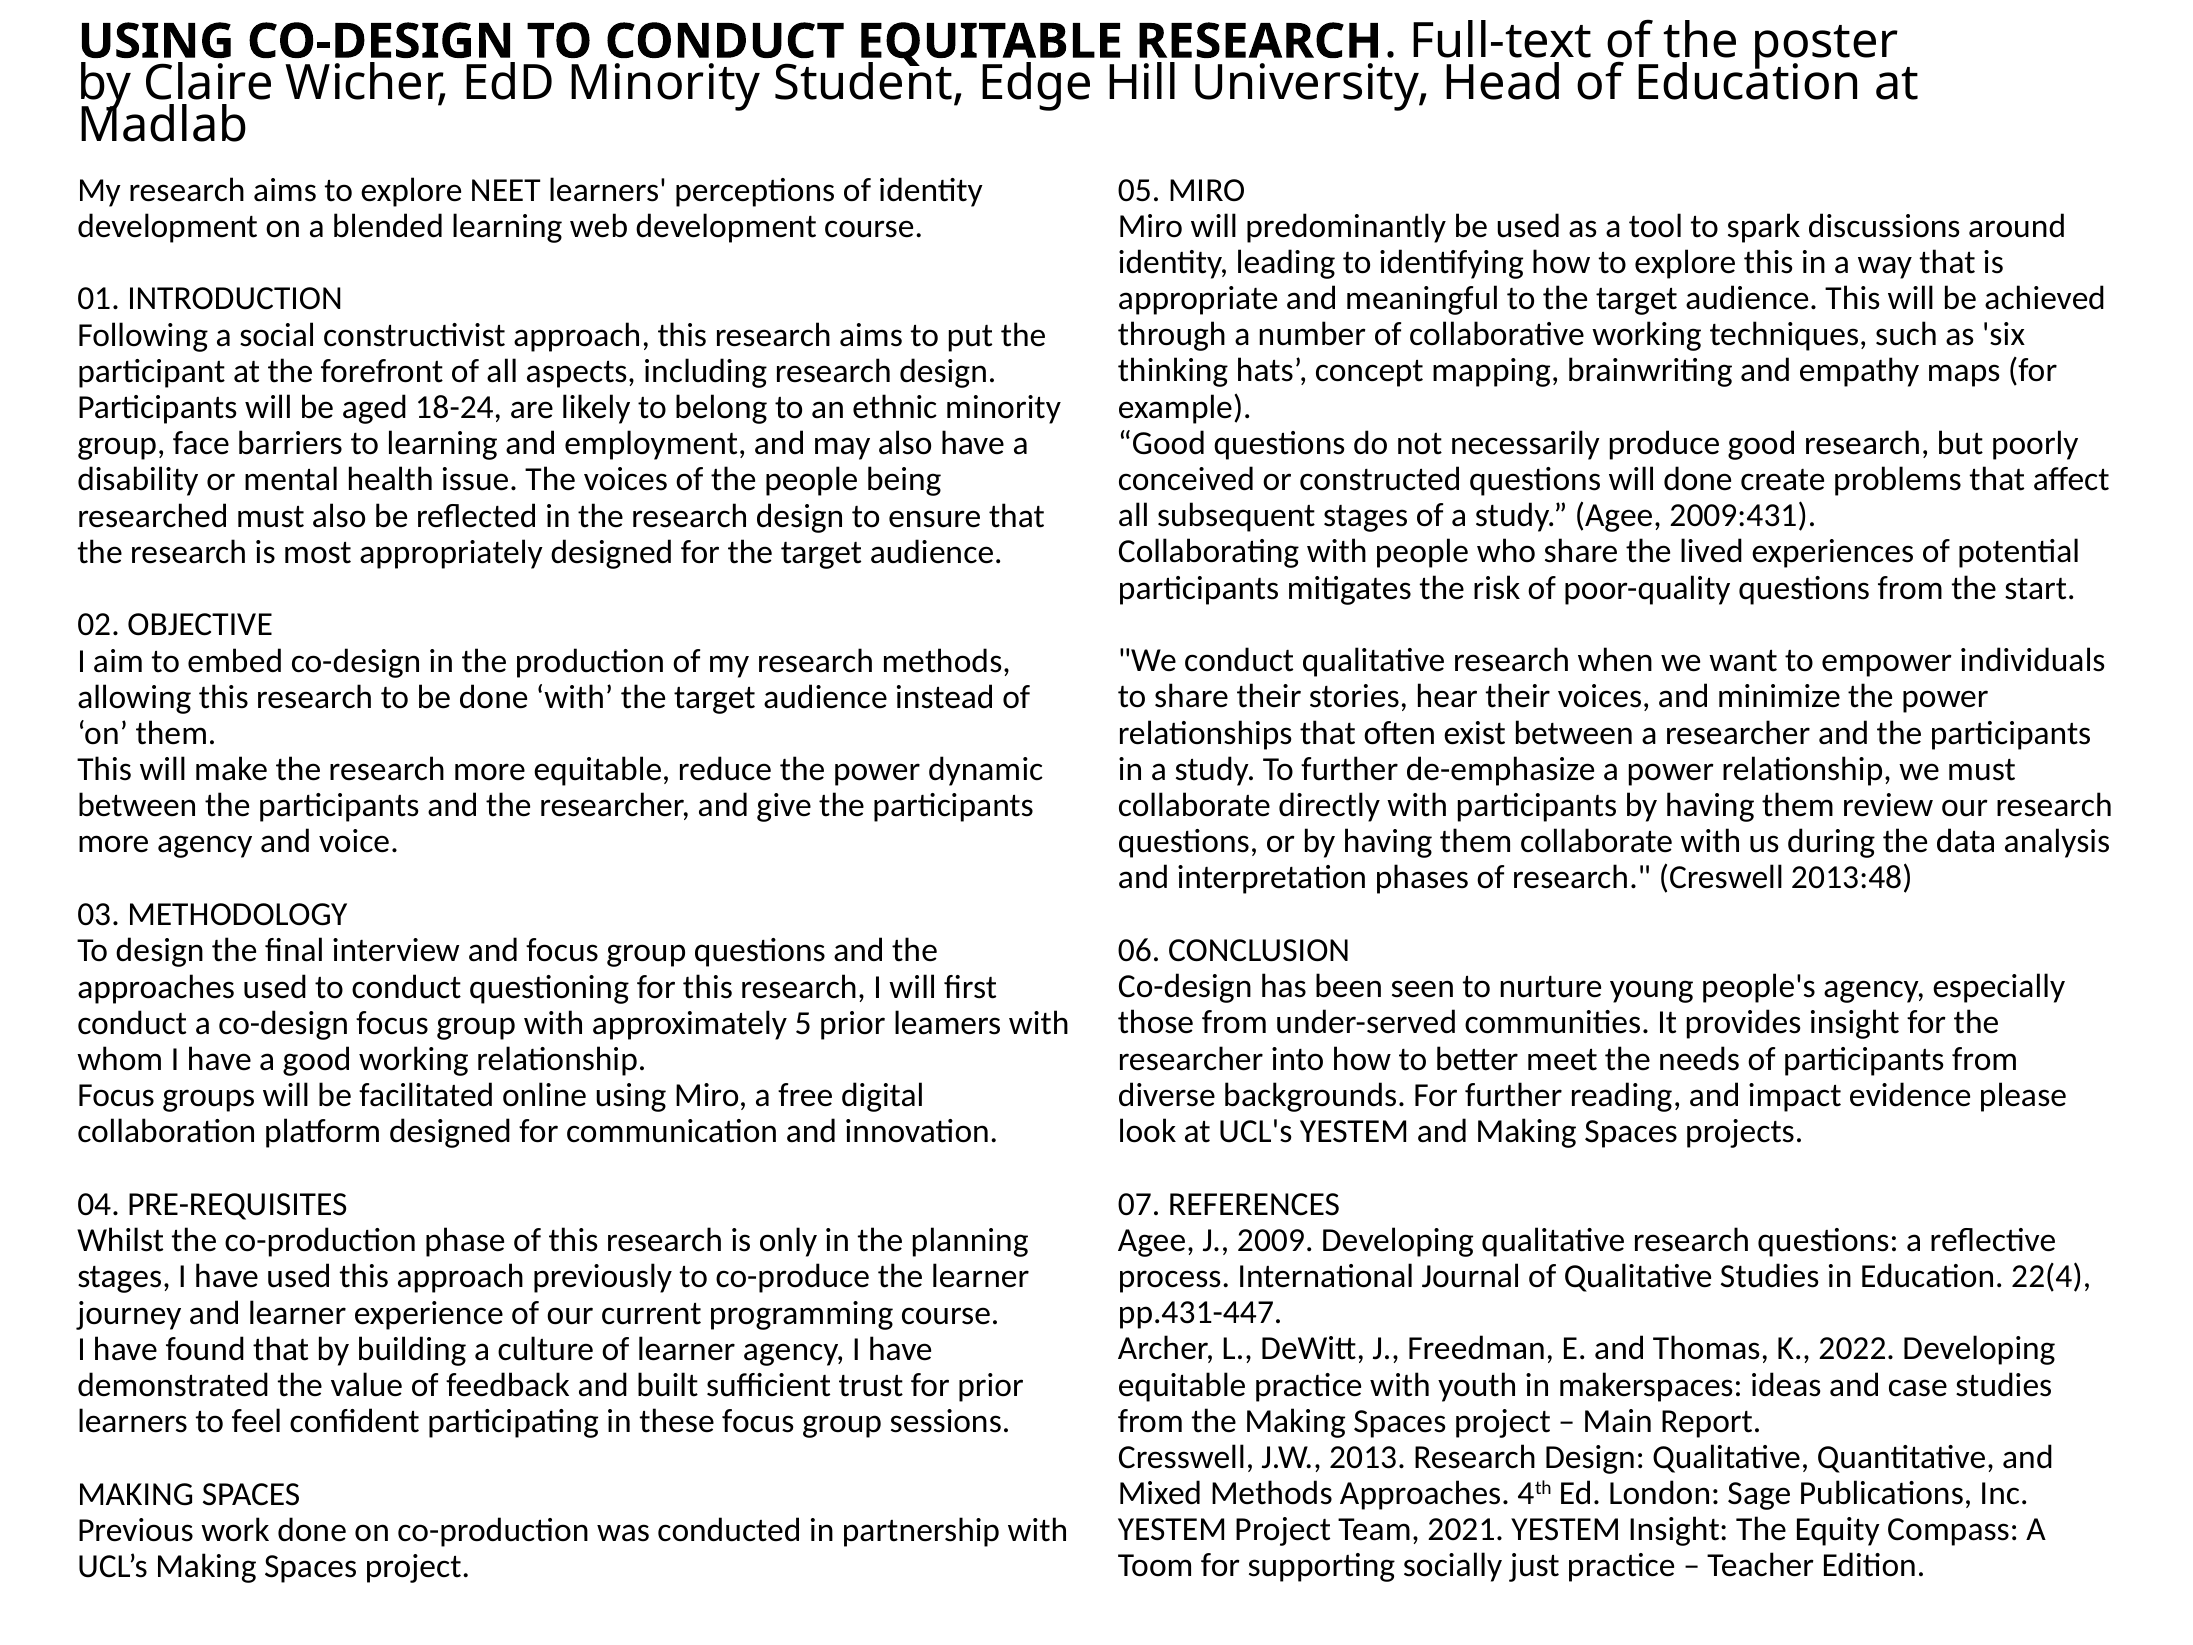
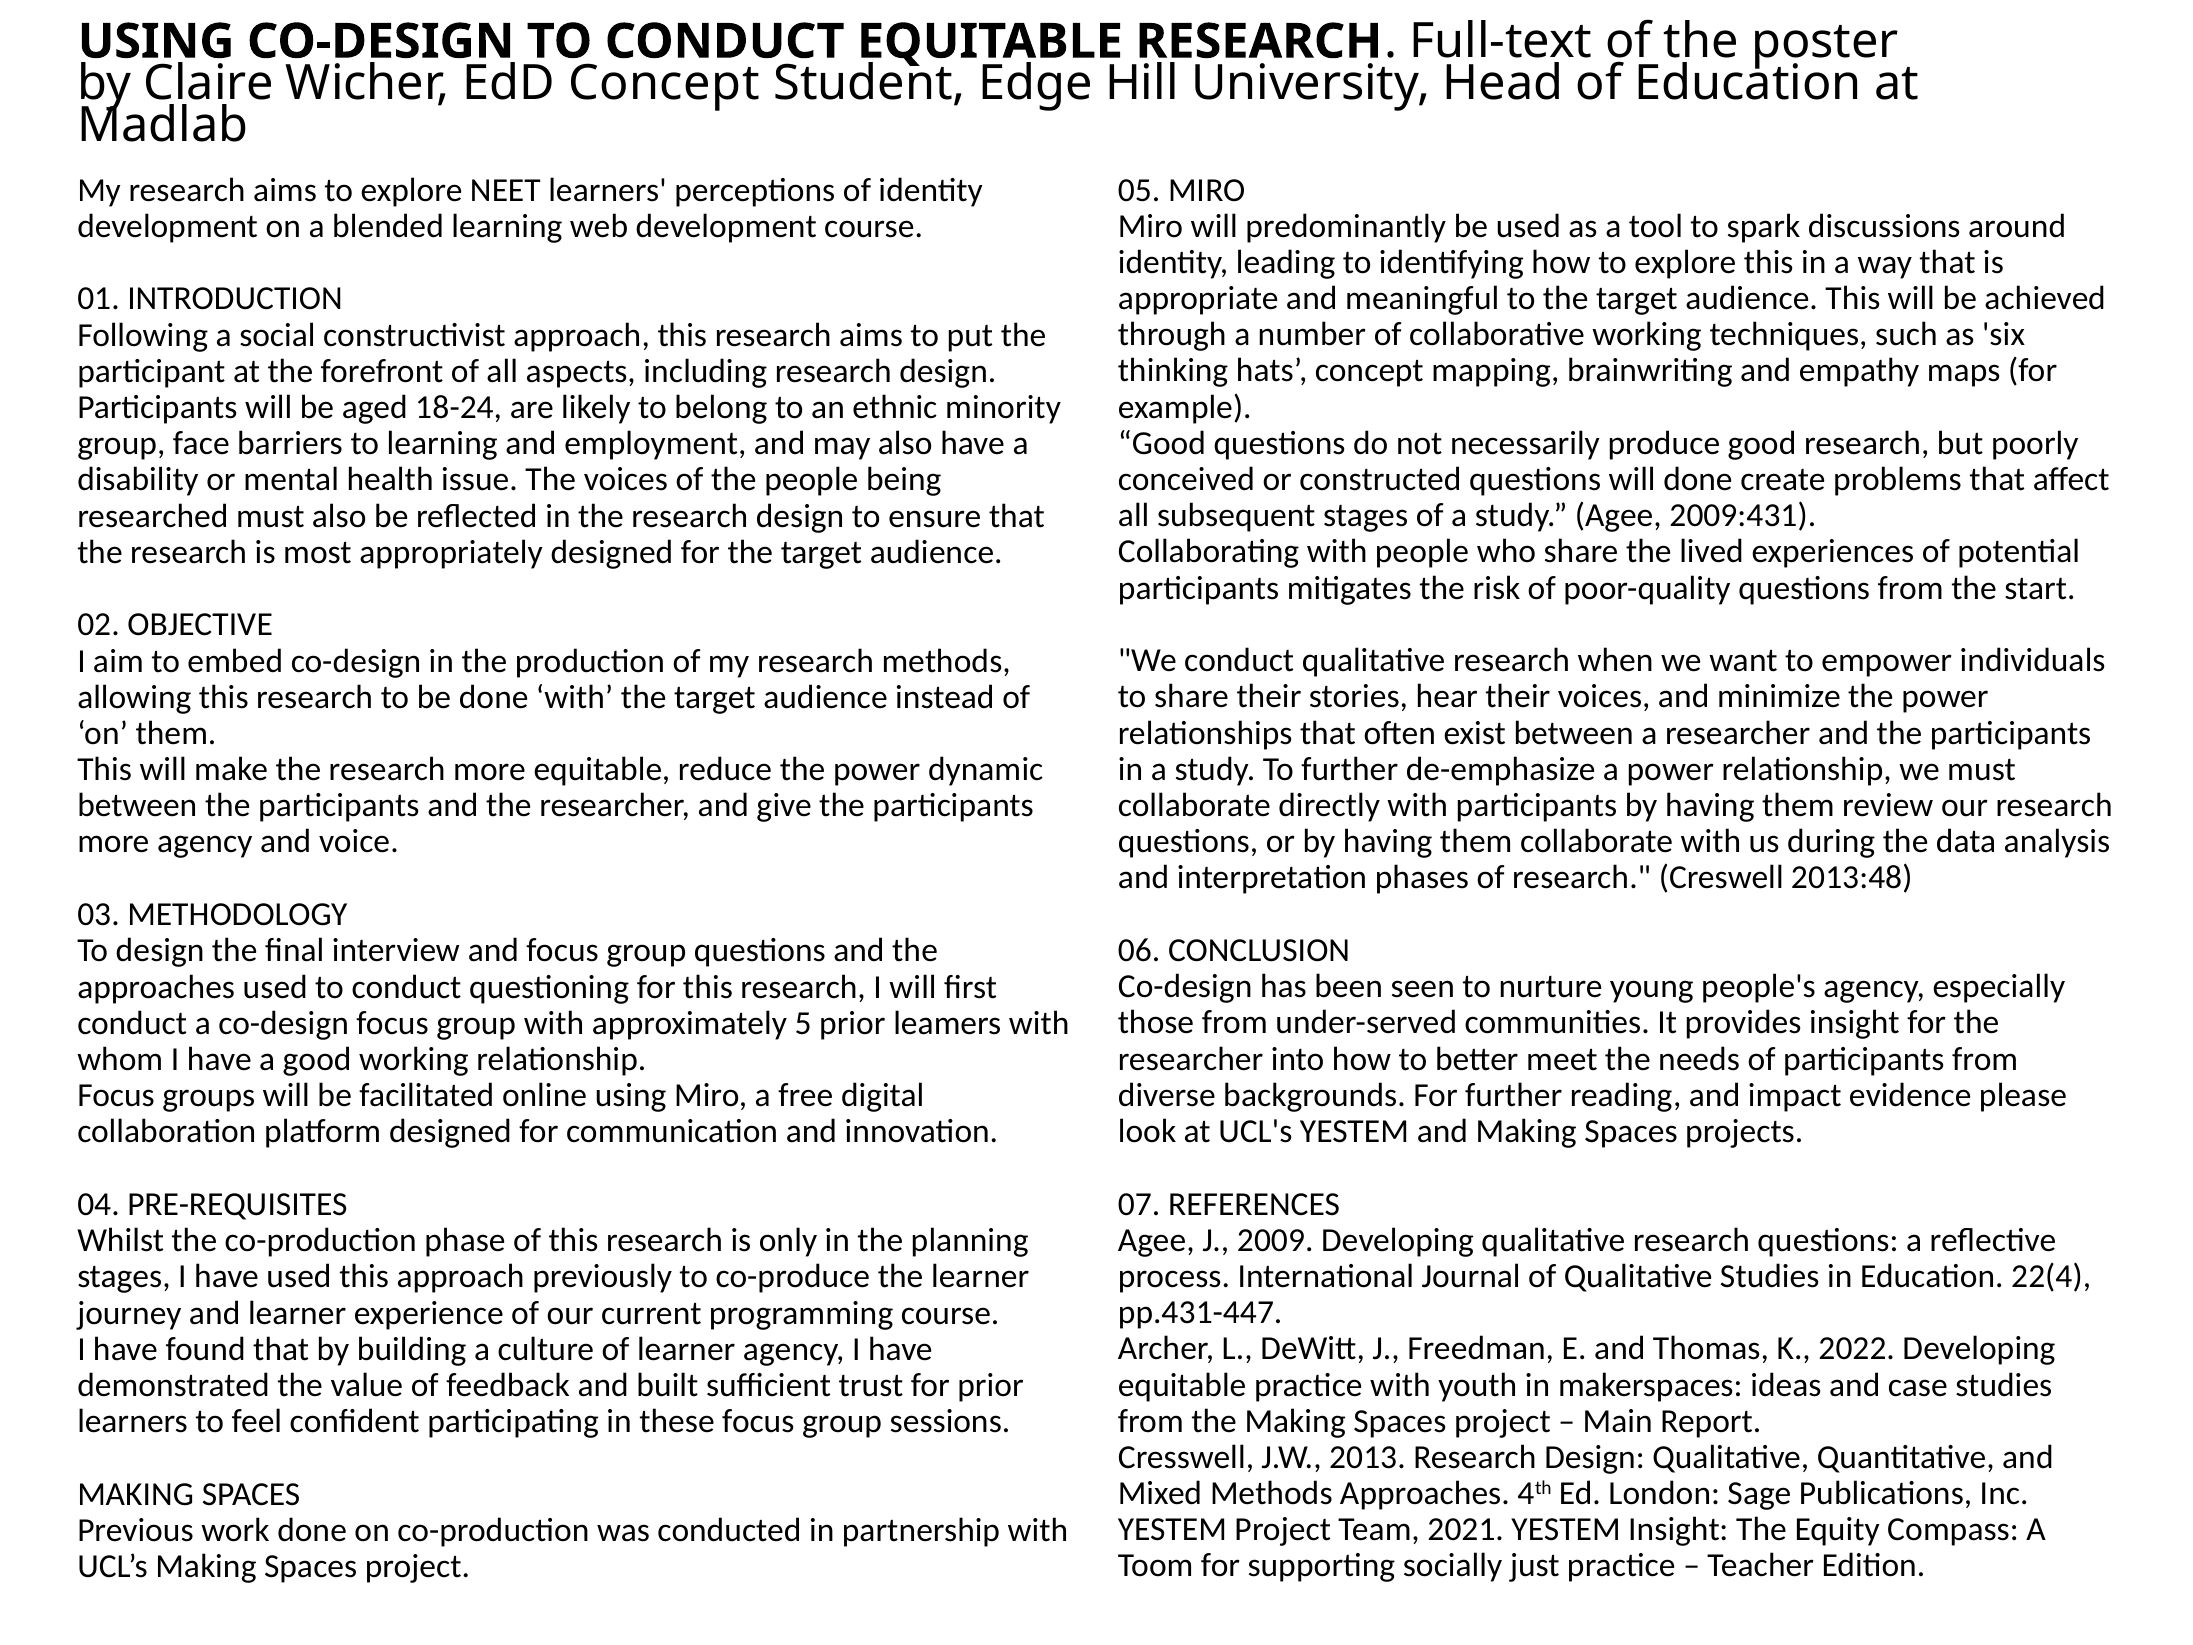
EdD Minority: Minority -> Concept (664, 84)
